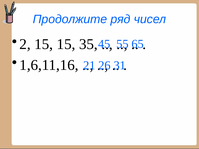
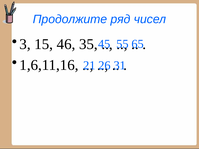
2: 2 -> 3 (25, 44)
15 15: 15 -> 46 (66, 44)
